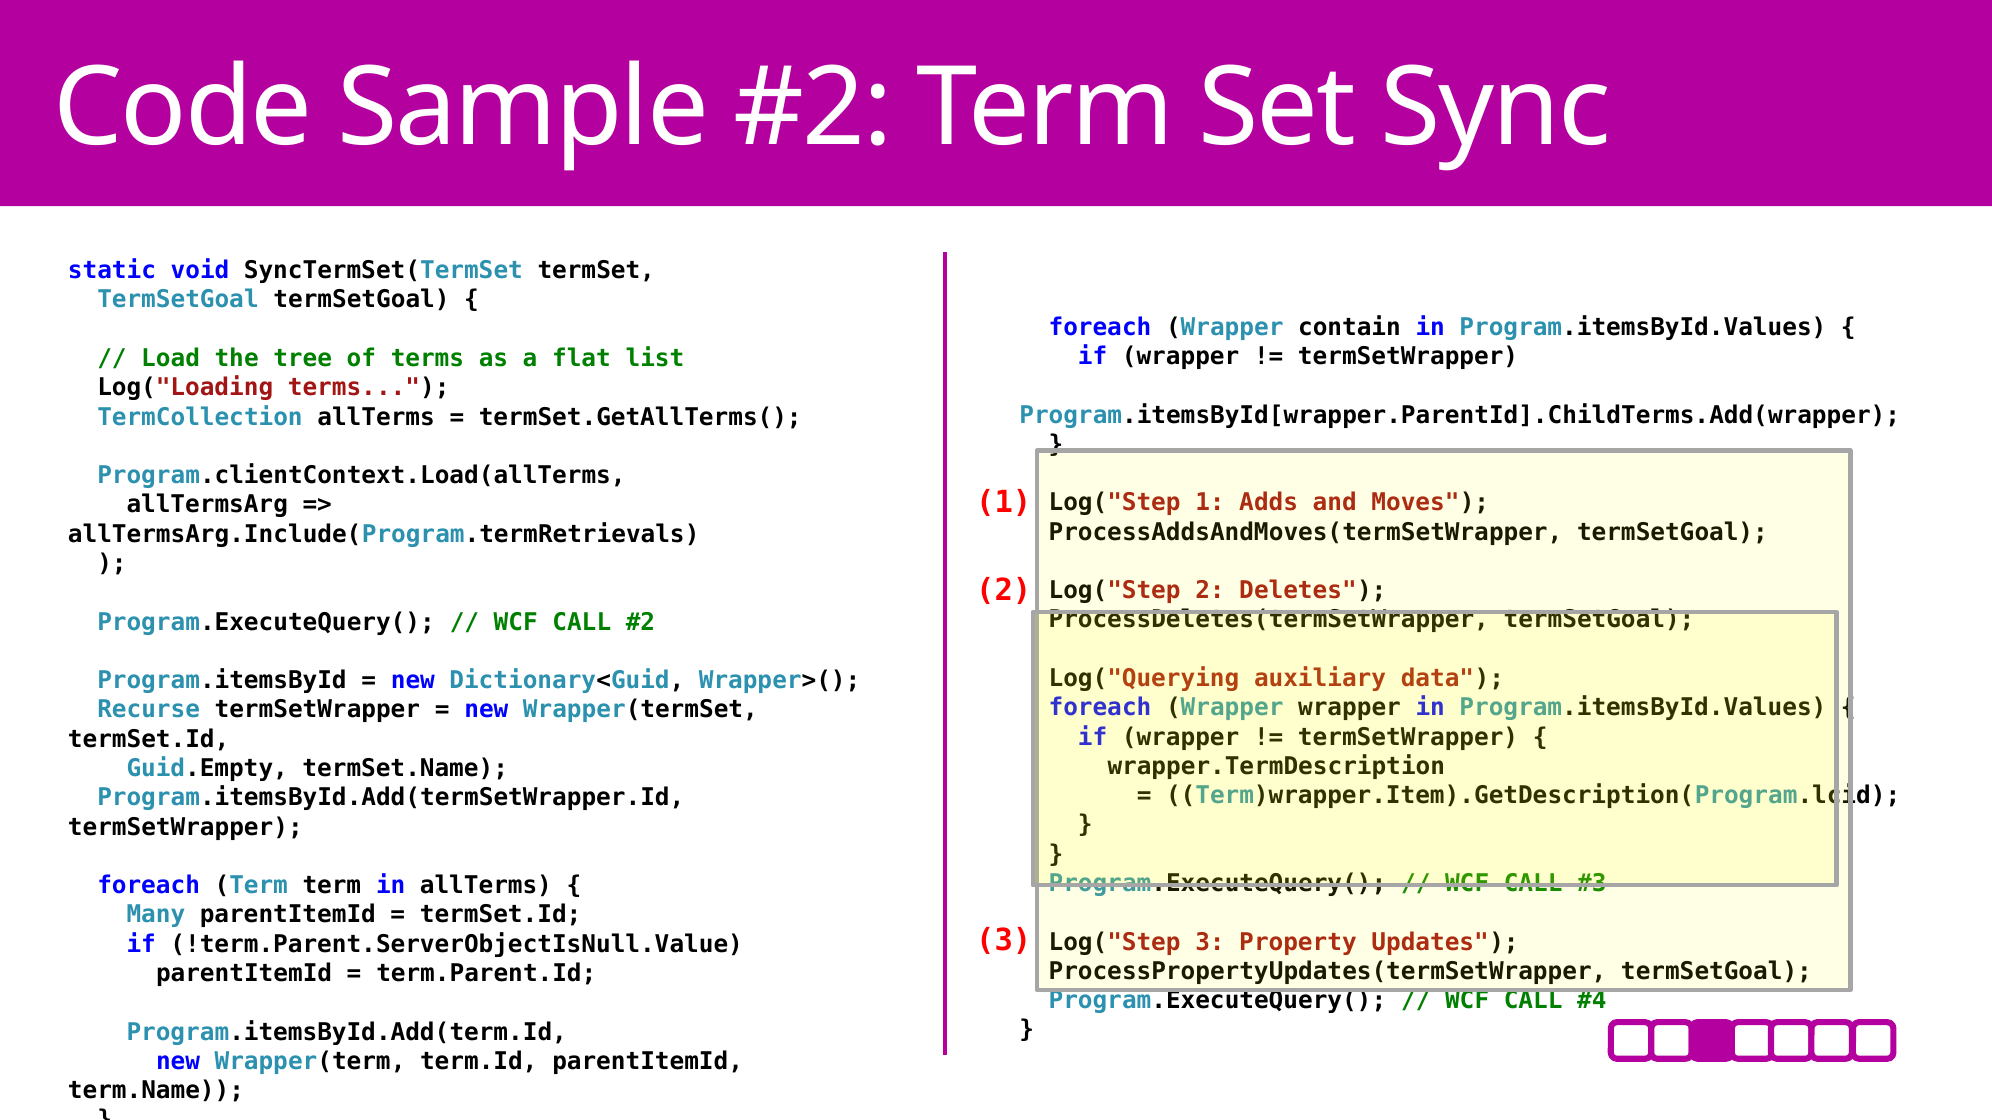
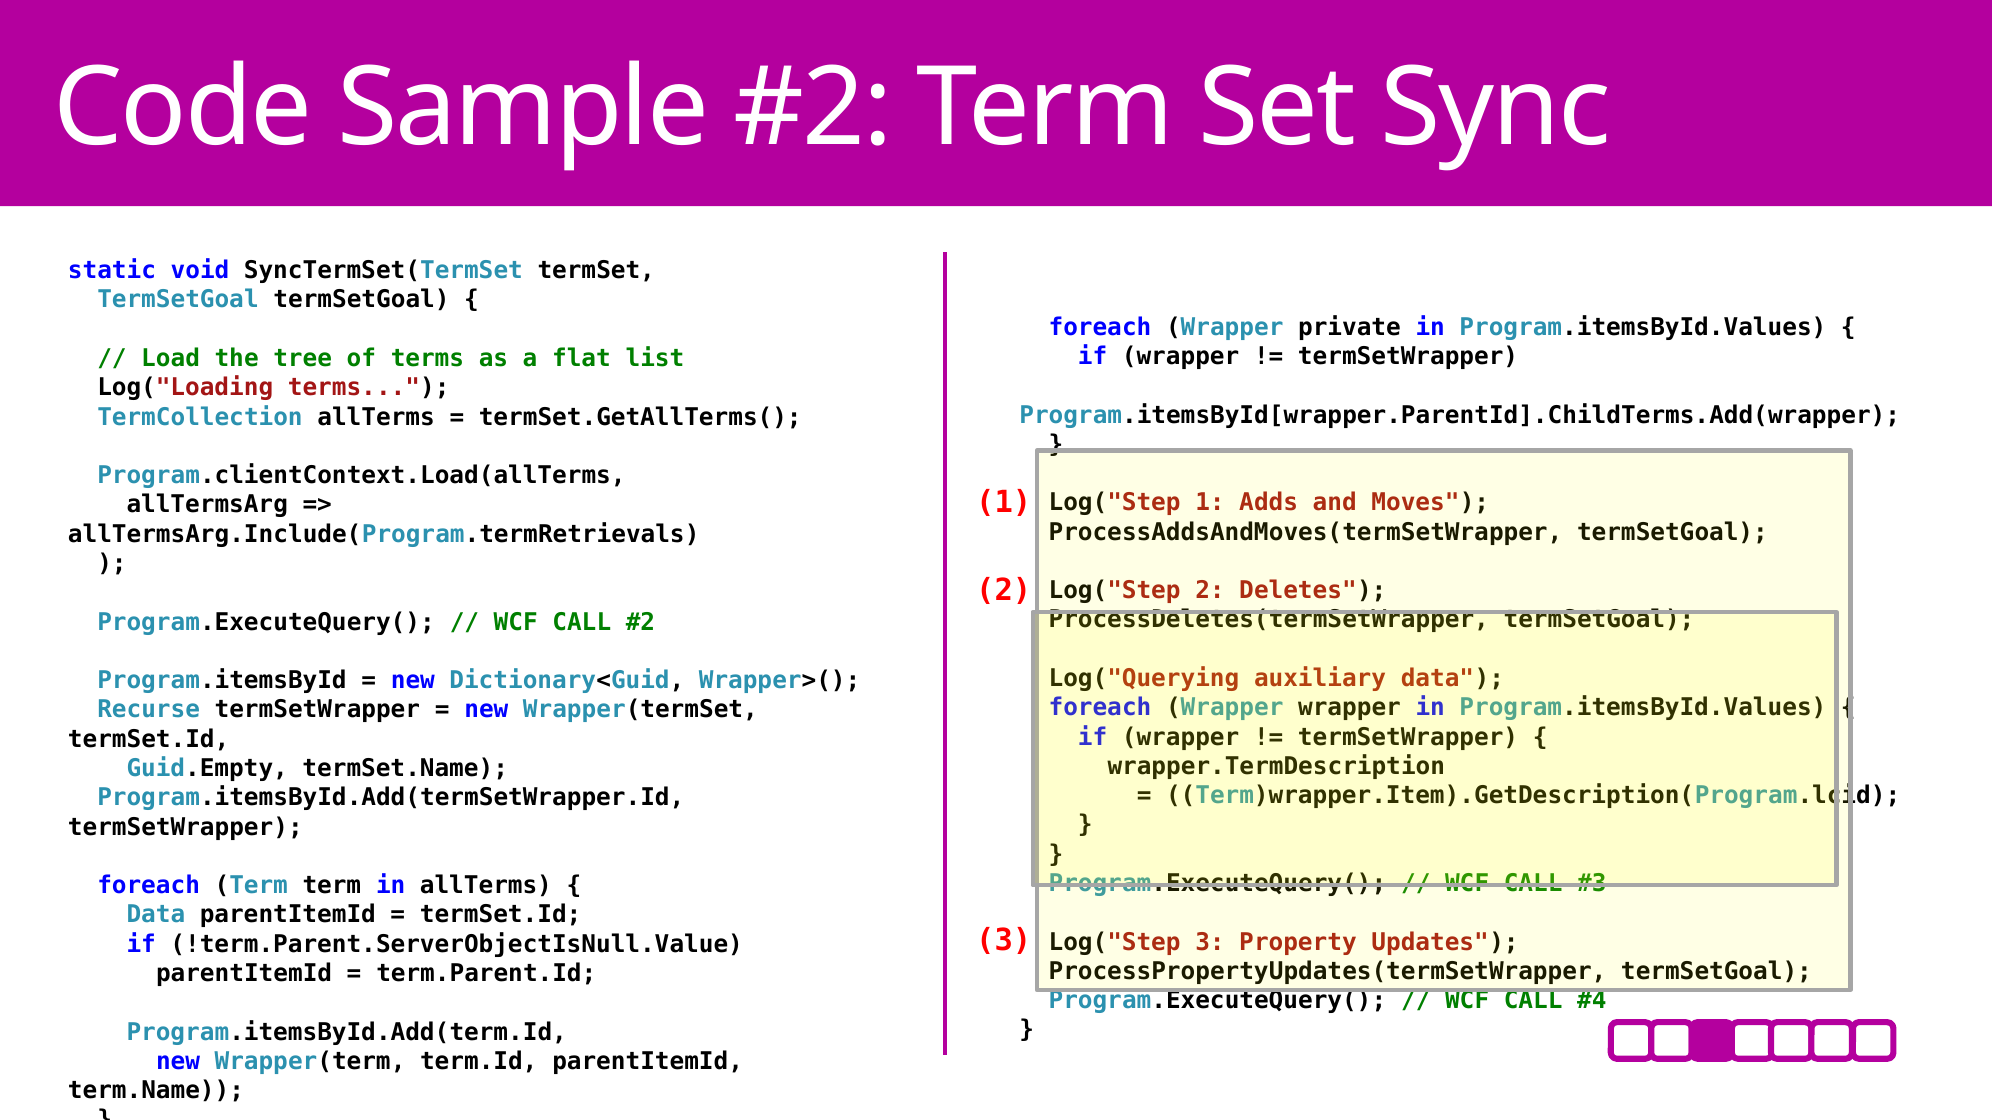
contain: contain -> private (1349, 327)
Many: Many -> Data (156, 915)
